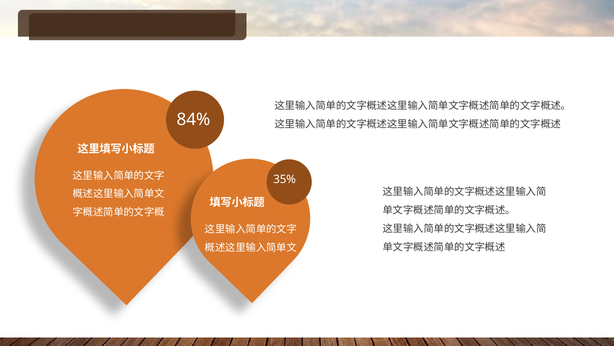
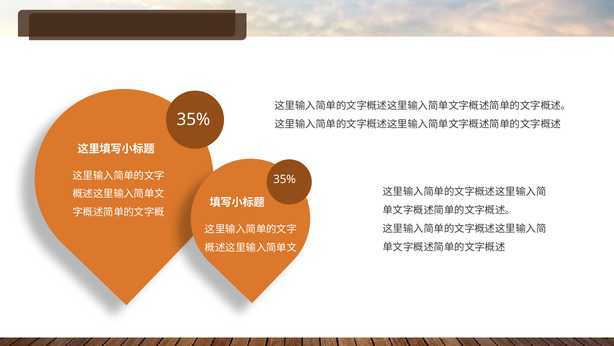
84%: 84% -> 35% (193, 119)
